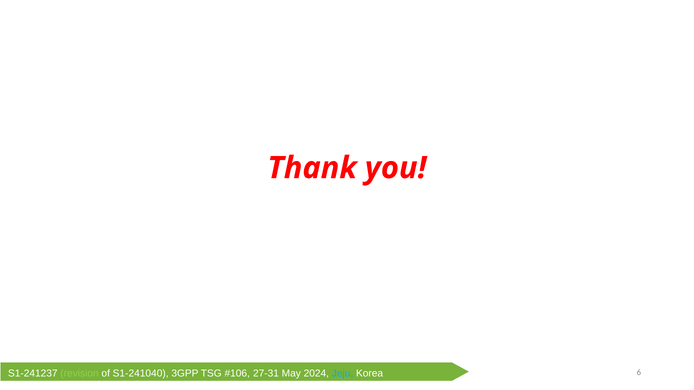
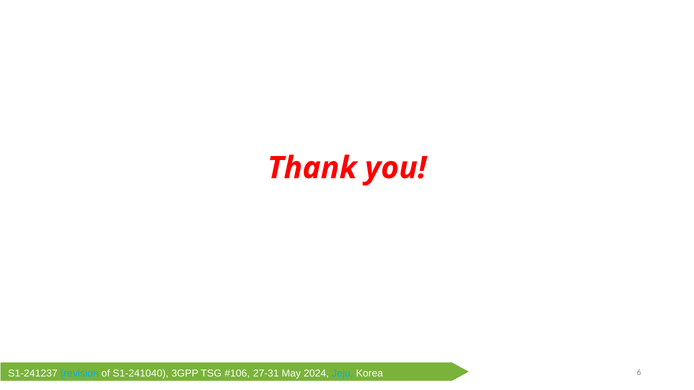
revision colour: light green -> light blue (80, 374)
